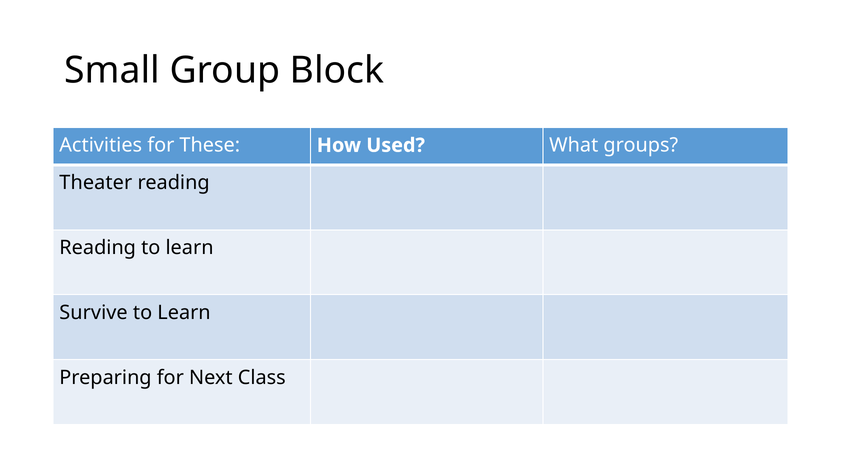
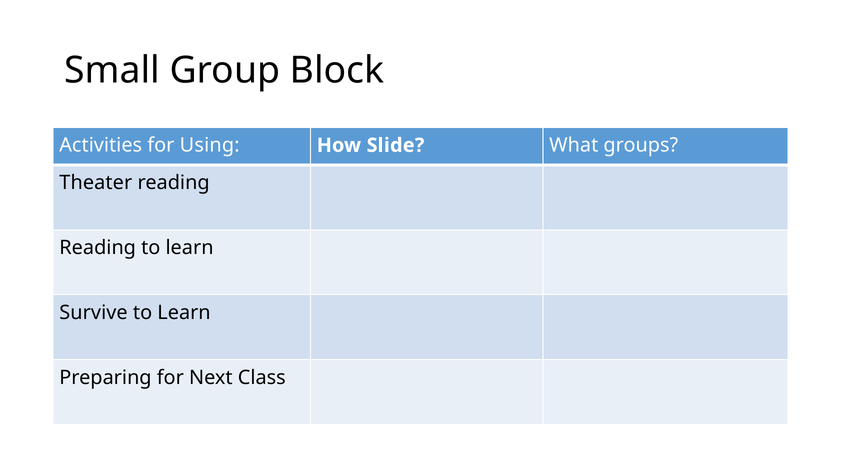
These: These -> Using (210, 145)
Used: Used -> Slide (395, 145)
